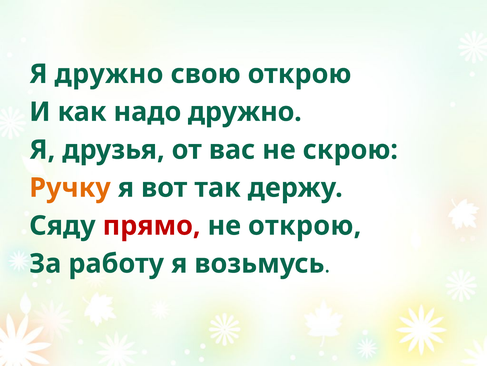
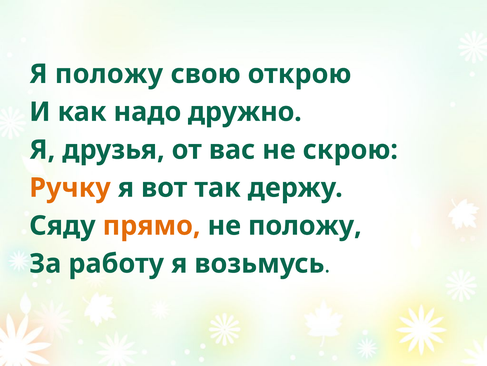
Я дружно: дружно -> положу (109, 74)
прямо colour: red -> orange (152, 225)
не открою: открою -> положу (305, 225)
